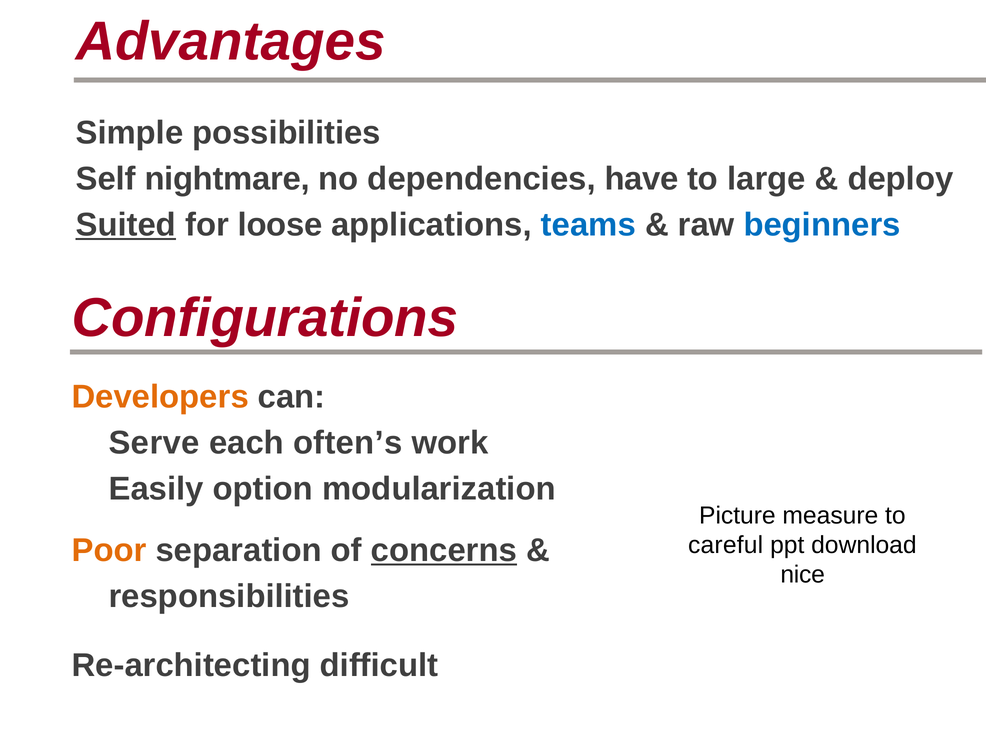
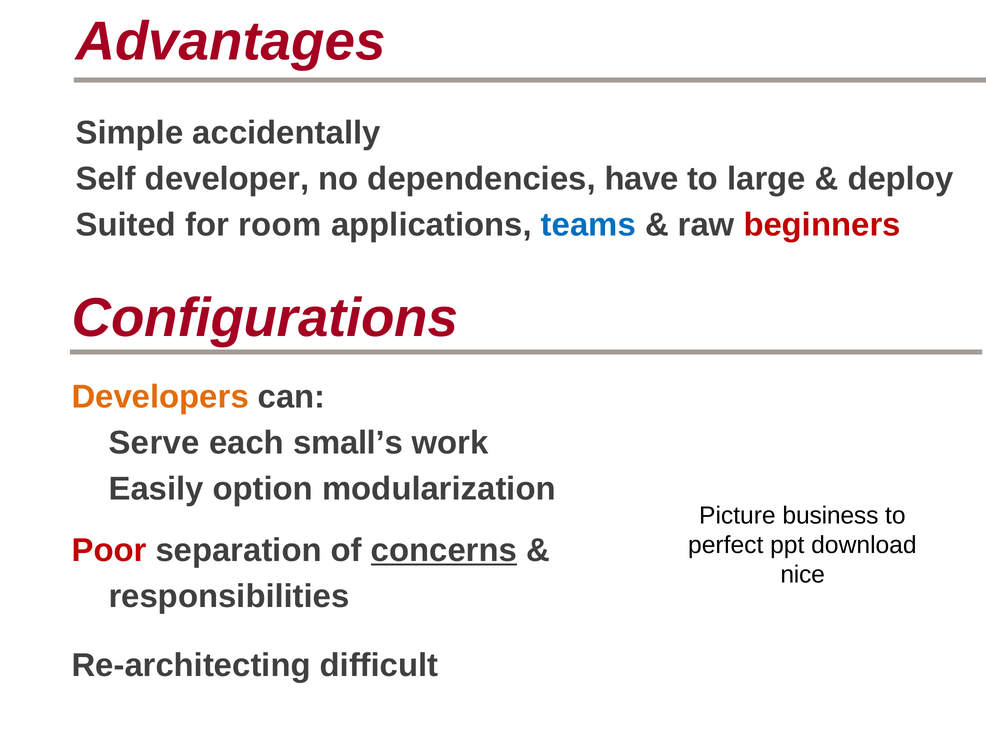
possibilities: possibilities -> accidentally (286, 133)
nightmare: nightmare -> developer (227, 179)
Suited underline: present -> none (126, 225)
loose: loose -> room (280, 225)
beginners colour: blue -> red (822, 225)
often’s: often’s -> small’s (348, 443)
measure: measure -> business (830, 515)
careful: careful -> perfect (726, 545)
Poor colour: orange -> red (109, 550)
